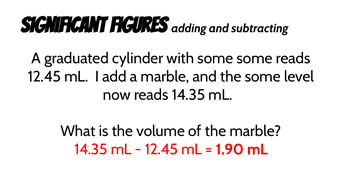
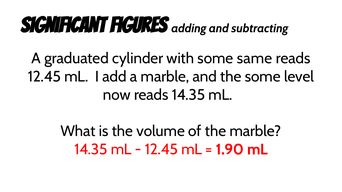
some some: some -> same (255, 58)
